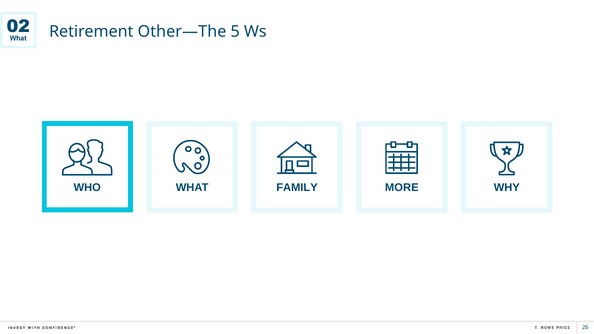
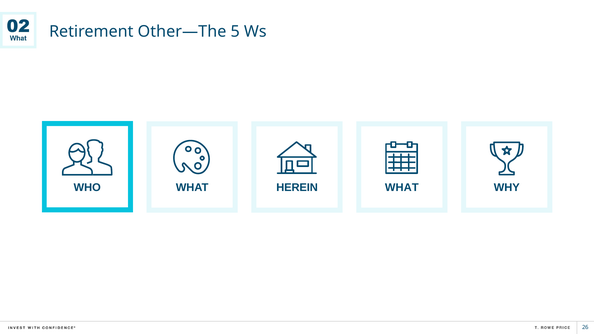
FAMILY: FAMILY -> HEREIN (297, 187)
WHAT MORE: MORE -> WHAT (402, 187)
